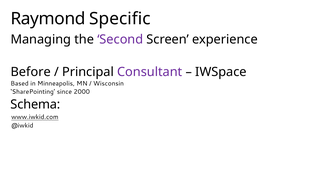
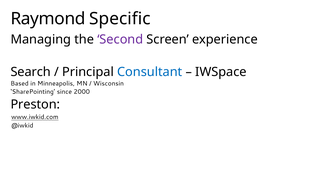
Before: Before -> Search (31, 72)
Consultant colour: purple -> blue (150, 72)
Schema: Schema -> Preston (35, 105)
